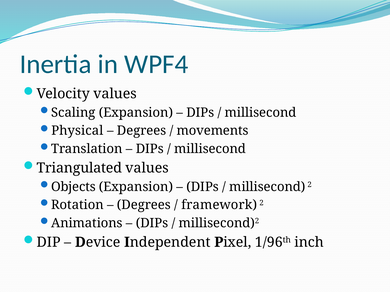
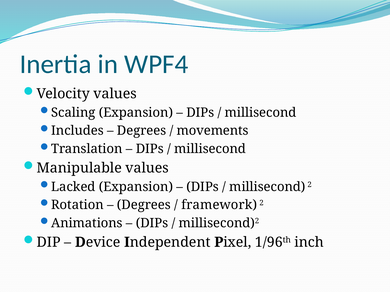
Physical: Physical -> Includes (77, 131)
Triangulated: Triangulated -> Manipulable (79, 168)
Objects: Objects -> Lacked (73, 187)
